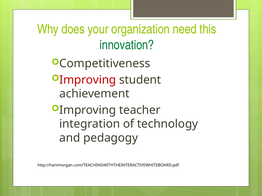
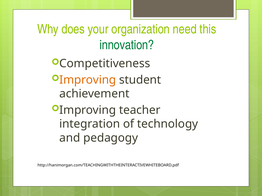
Improving colour: red -> orange (88, 80)
